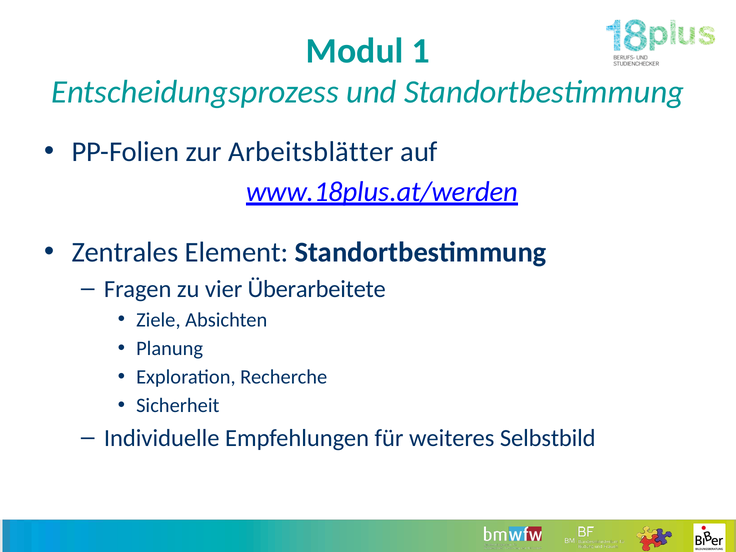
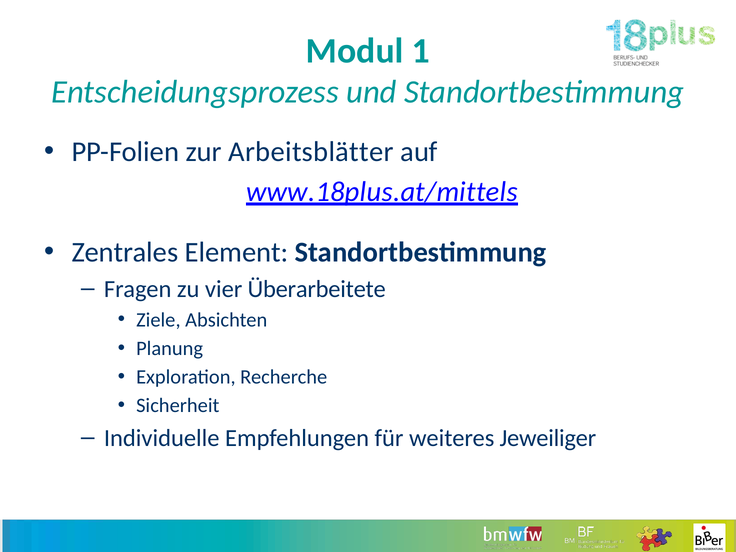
www.18plus.at/werden: www.18plus.at/werden -> www.18plus.at/mittels (382, 192)
Selbstbild: Selbstbild -> Jeweiliger (548, 438)
